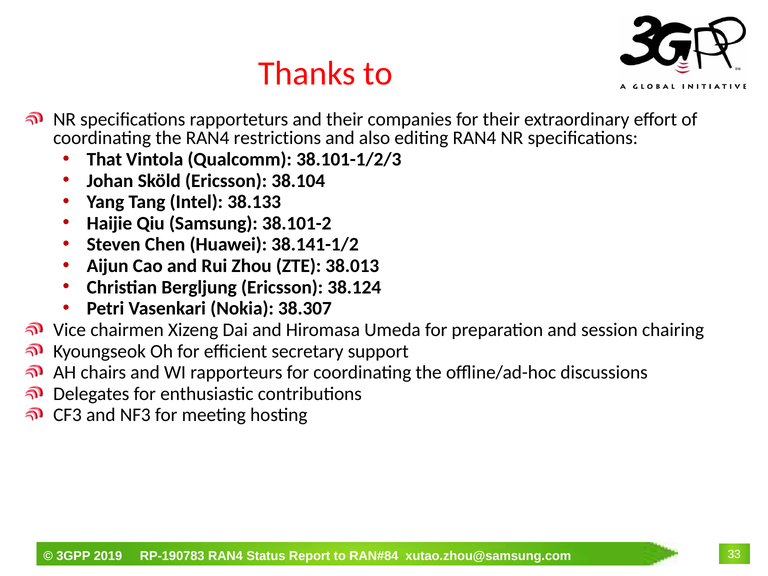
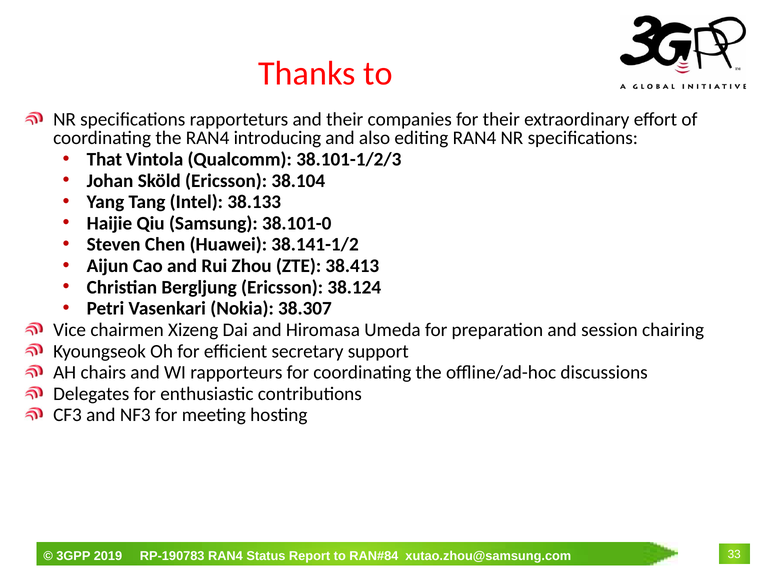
restrictions: restrictions -> introducing (277, 138)
38.101-2: 38.101-2 -> 38.101-0 (297, 223)
38.013: 38.013 -> 38.413 (352, 266)
